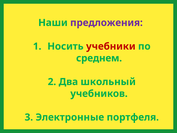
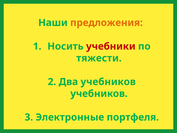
предложения colour: purple -> orange (106, 23)
среднем: среднем -> тяжести (99, 58)
Два школьный: школьный -> учебников (108, 82)
